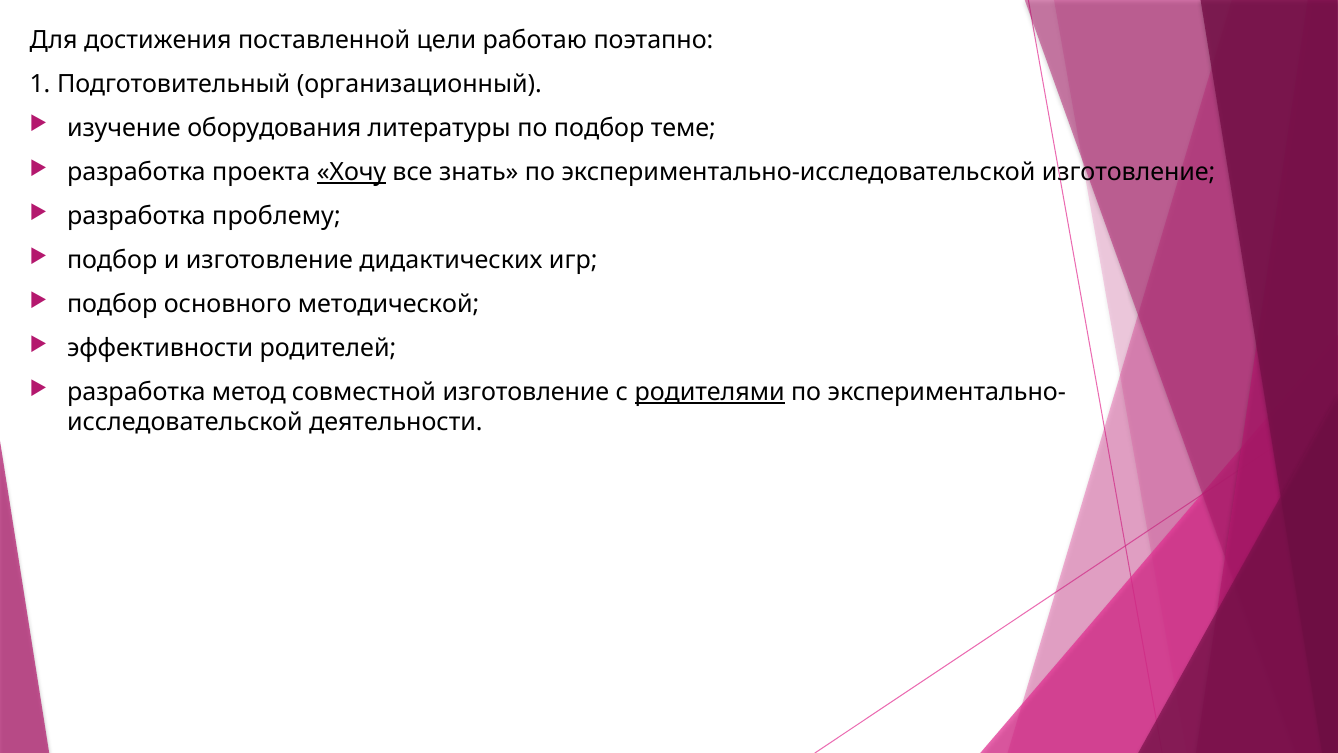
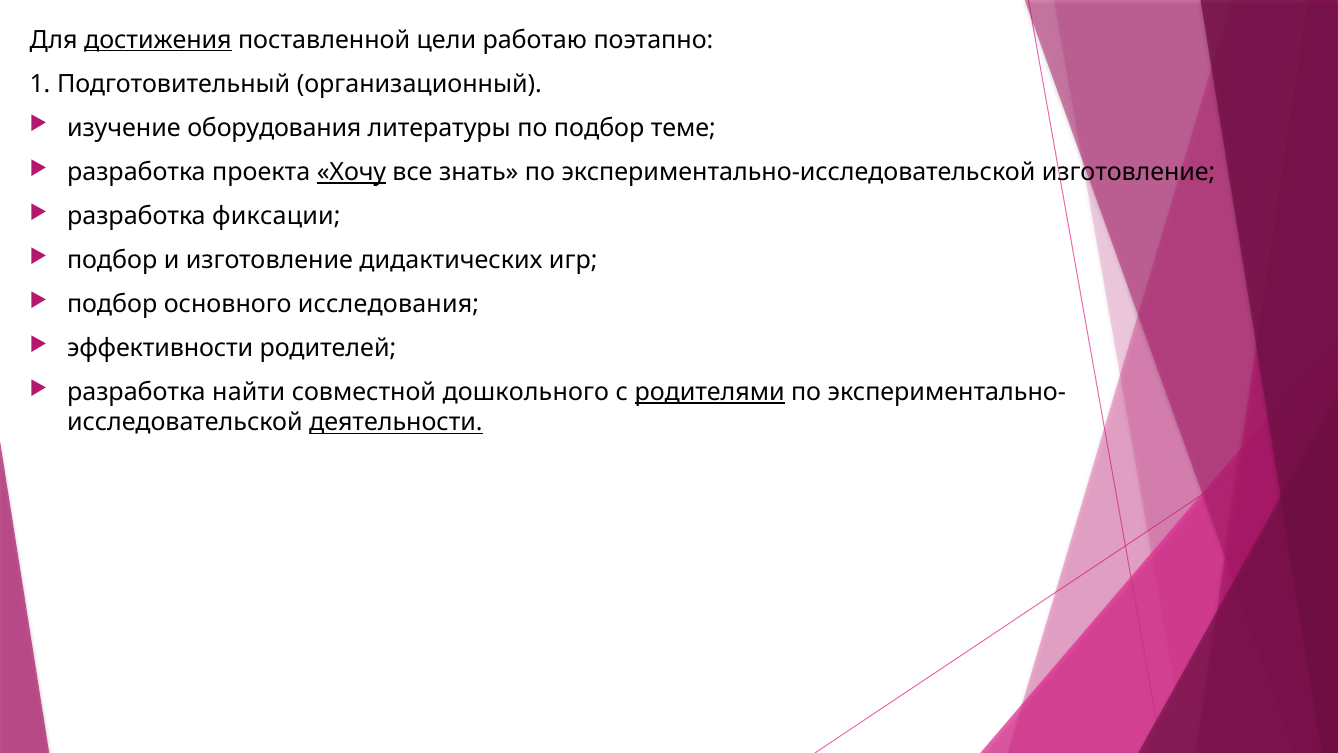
достижения underline: none -> present (158, 40)
проблему: проблему -> фиксации (276, 216)
методической: методической -> исследования (389, 304)
метод: метод -> найти (249, 392)
совместной изготовление: изготовление -> дошкольного (526, 392)
деятельности underline: none -> present (396, 422)
